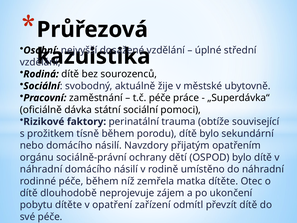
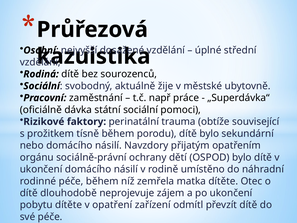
t.č péče: péče -> např (160, 98)
náhradní: náhradní -> ukončení (41, 169)
